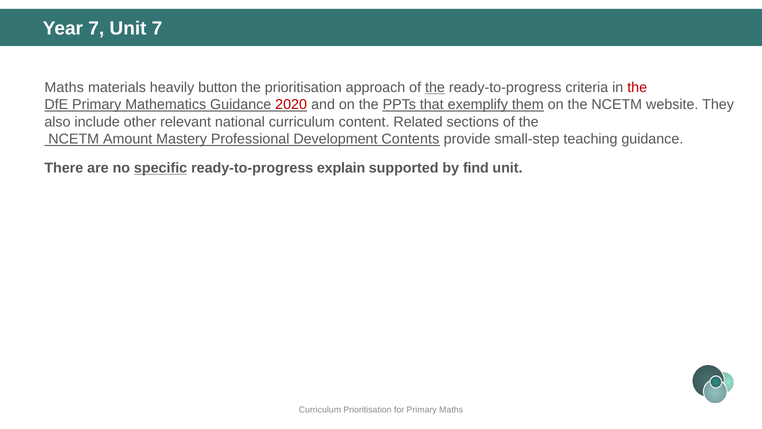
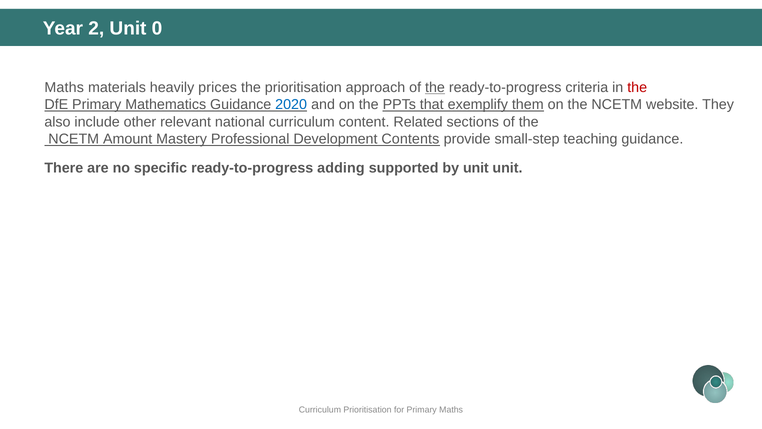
Year 7: 7 -> 2 (96, 28)
Unit 7: 7 -> 0 (157, 28)
button: button -> prices (218, 88)
2020 colour: red -> blue (291, 105)
specific underline: present -> none (161, 168)
explain: explain -> adding (341, 168)
by find: find -> unit (476, 168)
